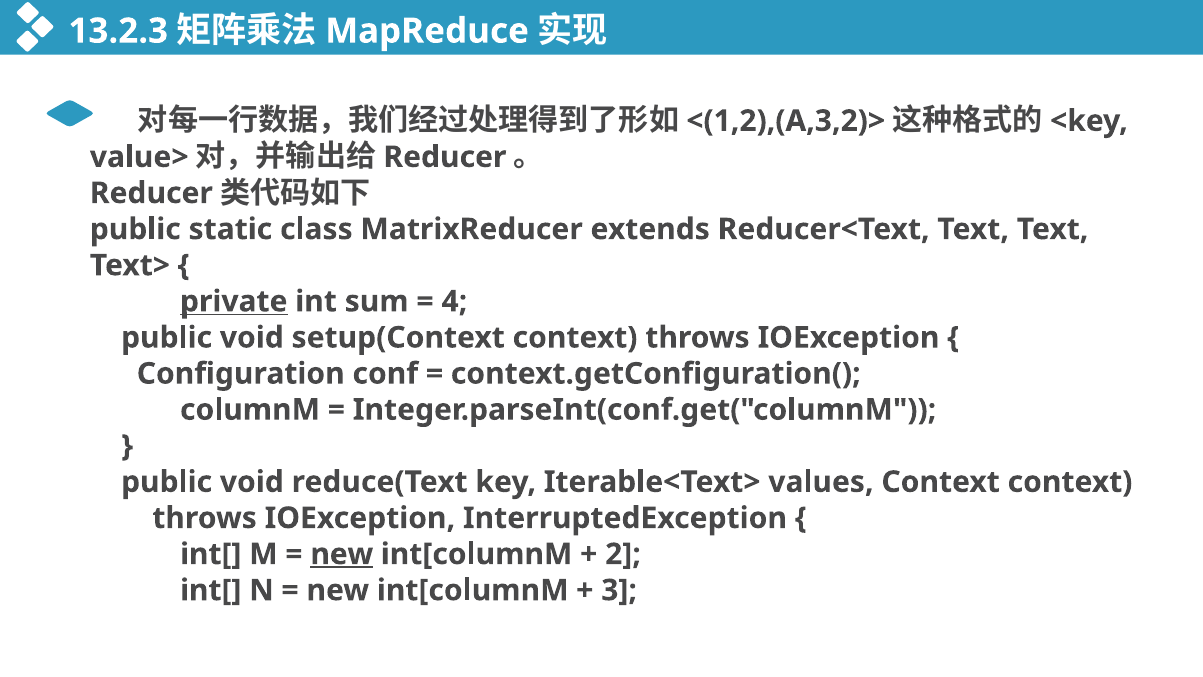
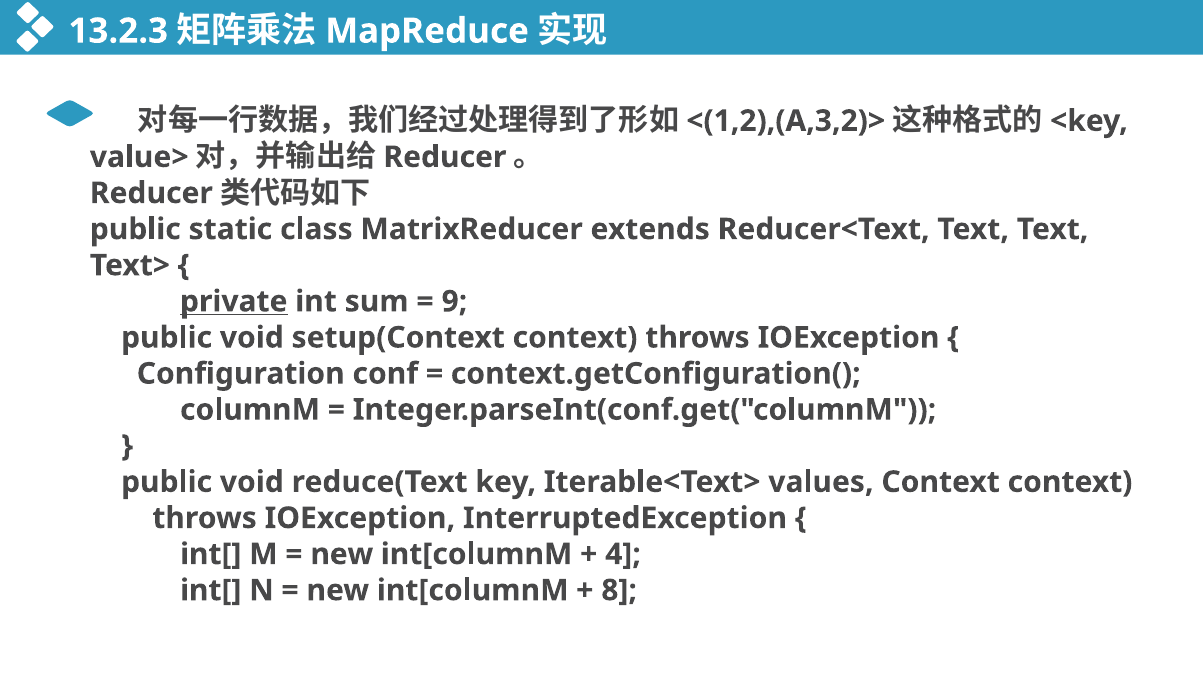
4: 4 -> 9 (454, 301)
new underline: present -> none (342, 554)
2: 2 -> 4 (623, 554)
3: 3 -> 8 (619, 590)
